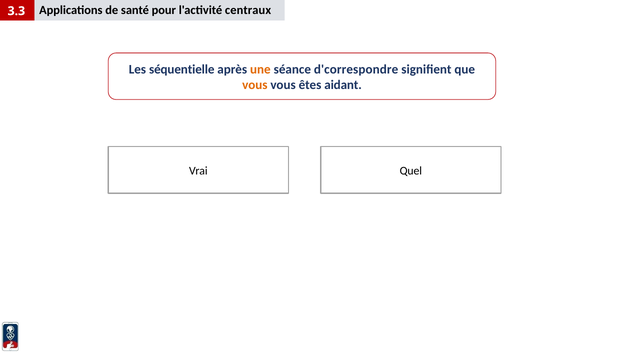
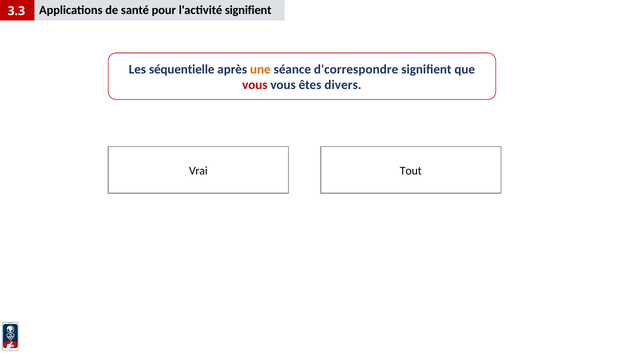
l'activité centraux: centraux -> signifient (248, 10)
vous colour: orange -> red (255, 85)
aidant: aidant -> divers (343, 85)
Quel: Quel -> Tout (411, 171)
